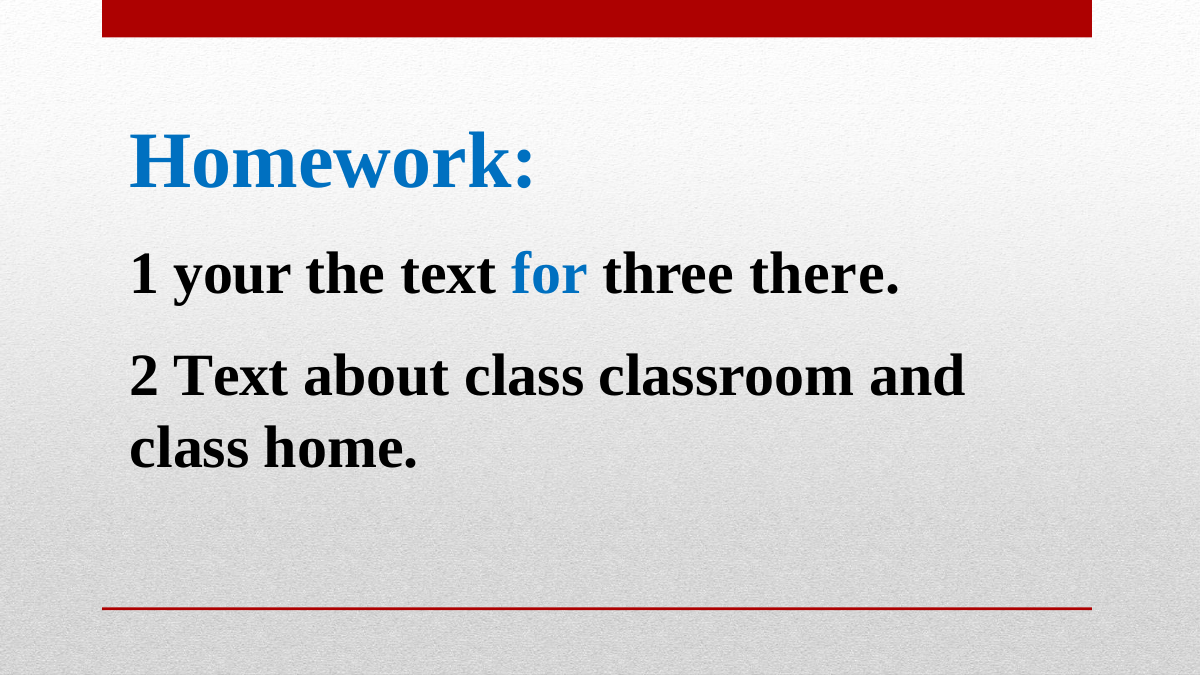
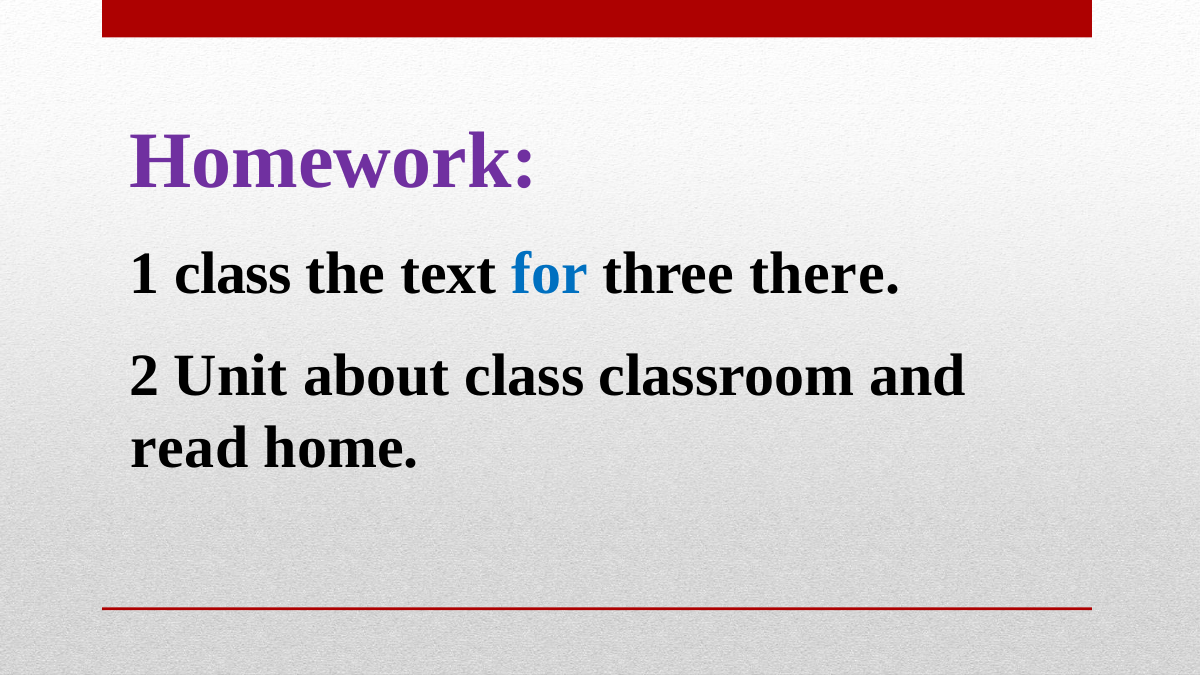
Homework colour: blue -> purple (334, 161)
1 your: your -> class (233, 273)
2 Text: Text -> Unit (231, 375)
class: class -> read (189, 447)
